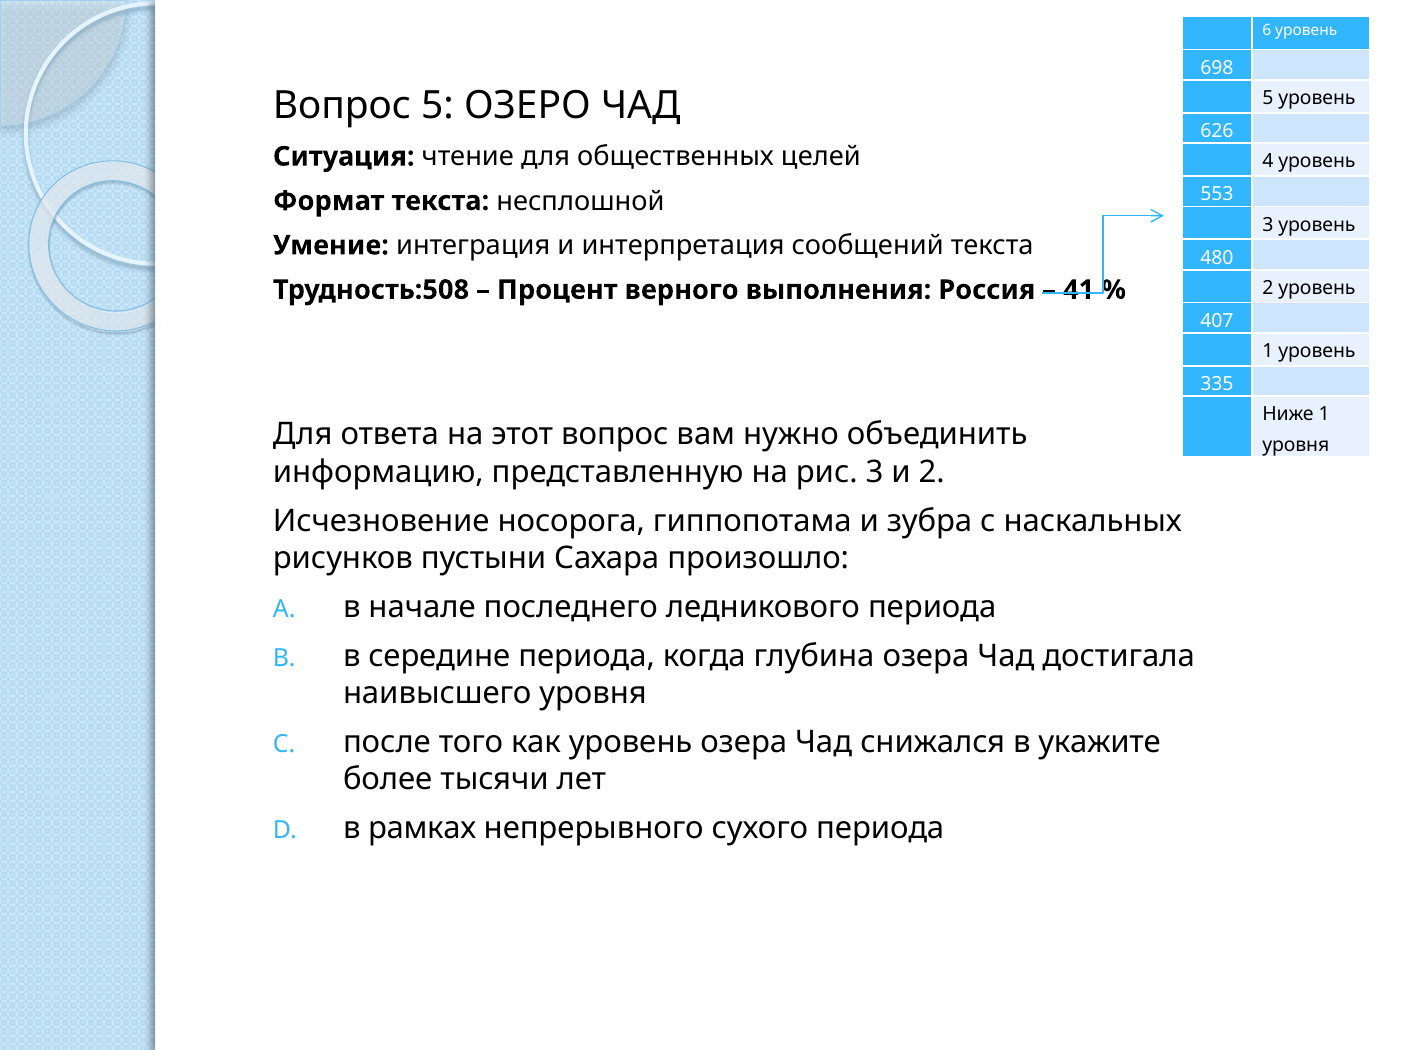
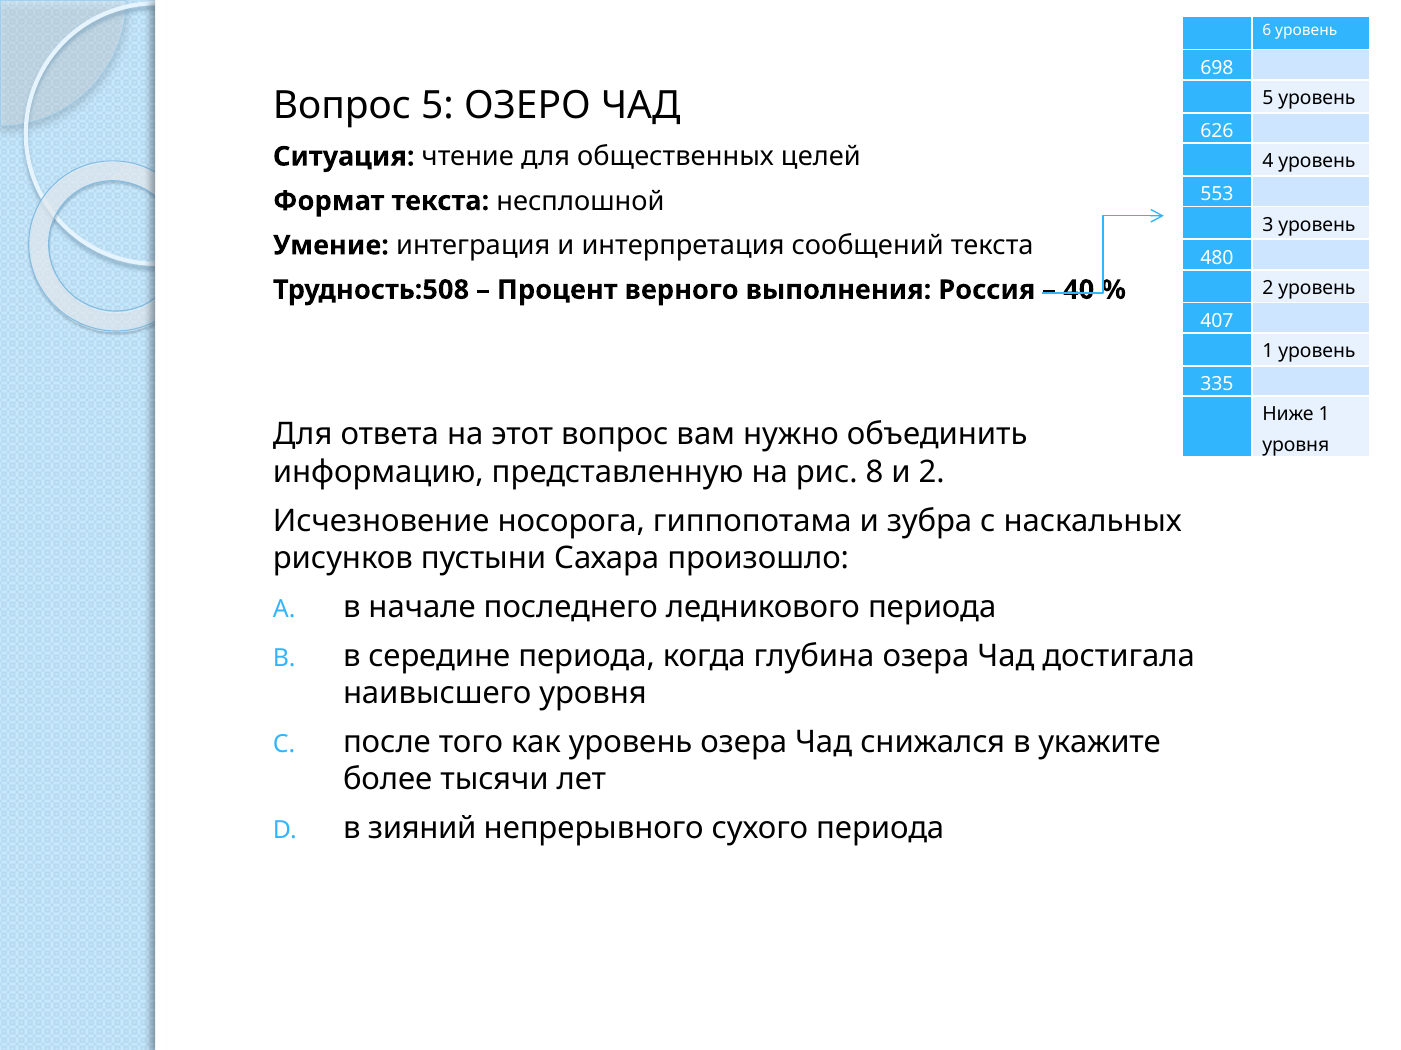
41: 41 -> 40 (1079, 290)
рис 3: 3 -> 8 (874, 472)
рамках: рамках -> зияний (422, 829)
